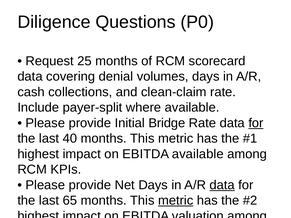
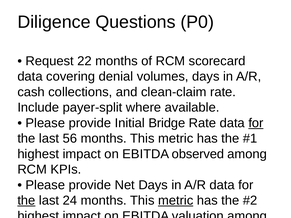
25: 25 -> 22 (84, 61)
40: 40 -> 56 (70, 139)
EBITDA available: available -> observed (198, 154)
data underline: present -> none (222, 185)
the underline: none -> present (26, 201)
65: 65 -> 24 (70, 201)
